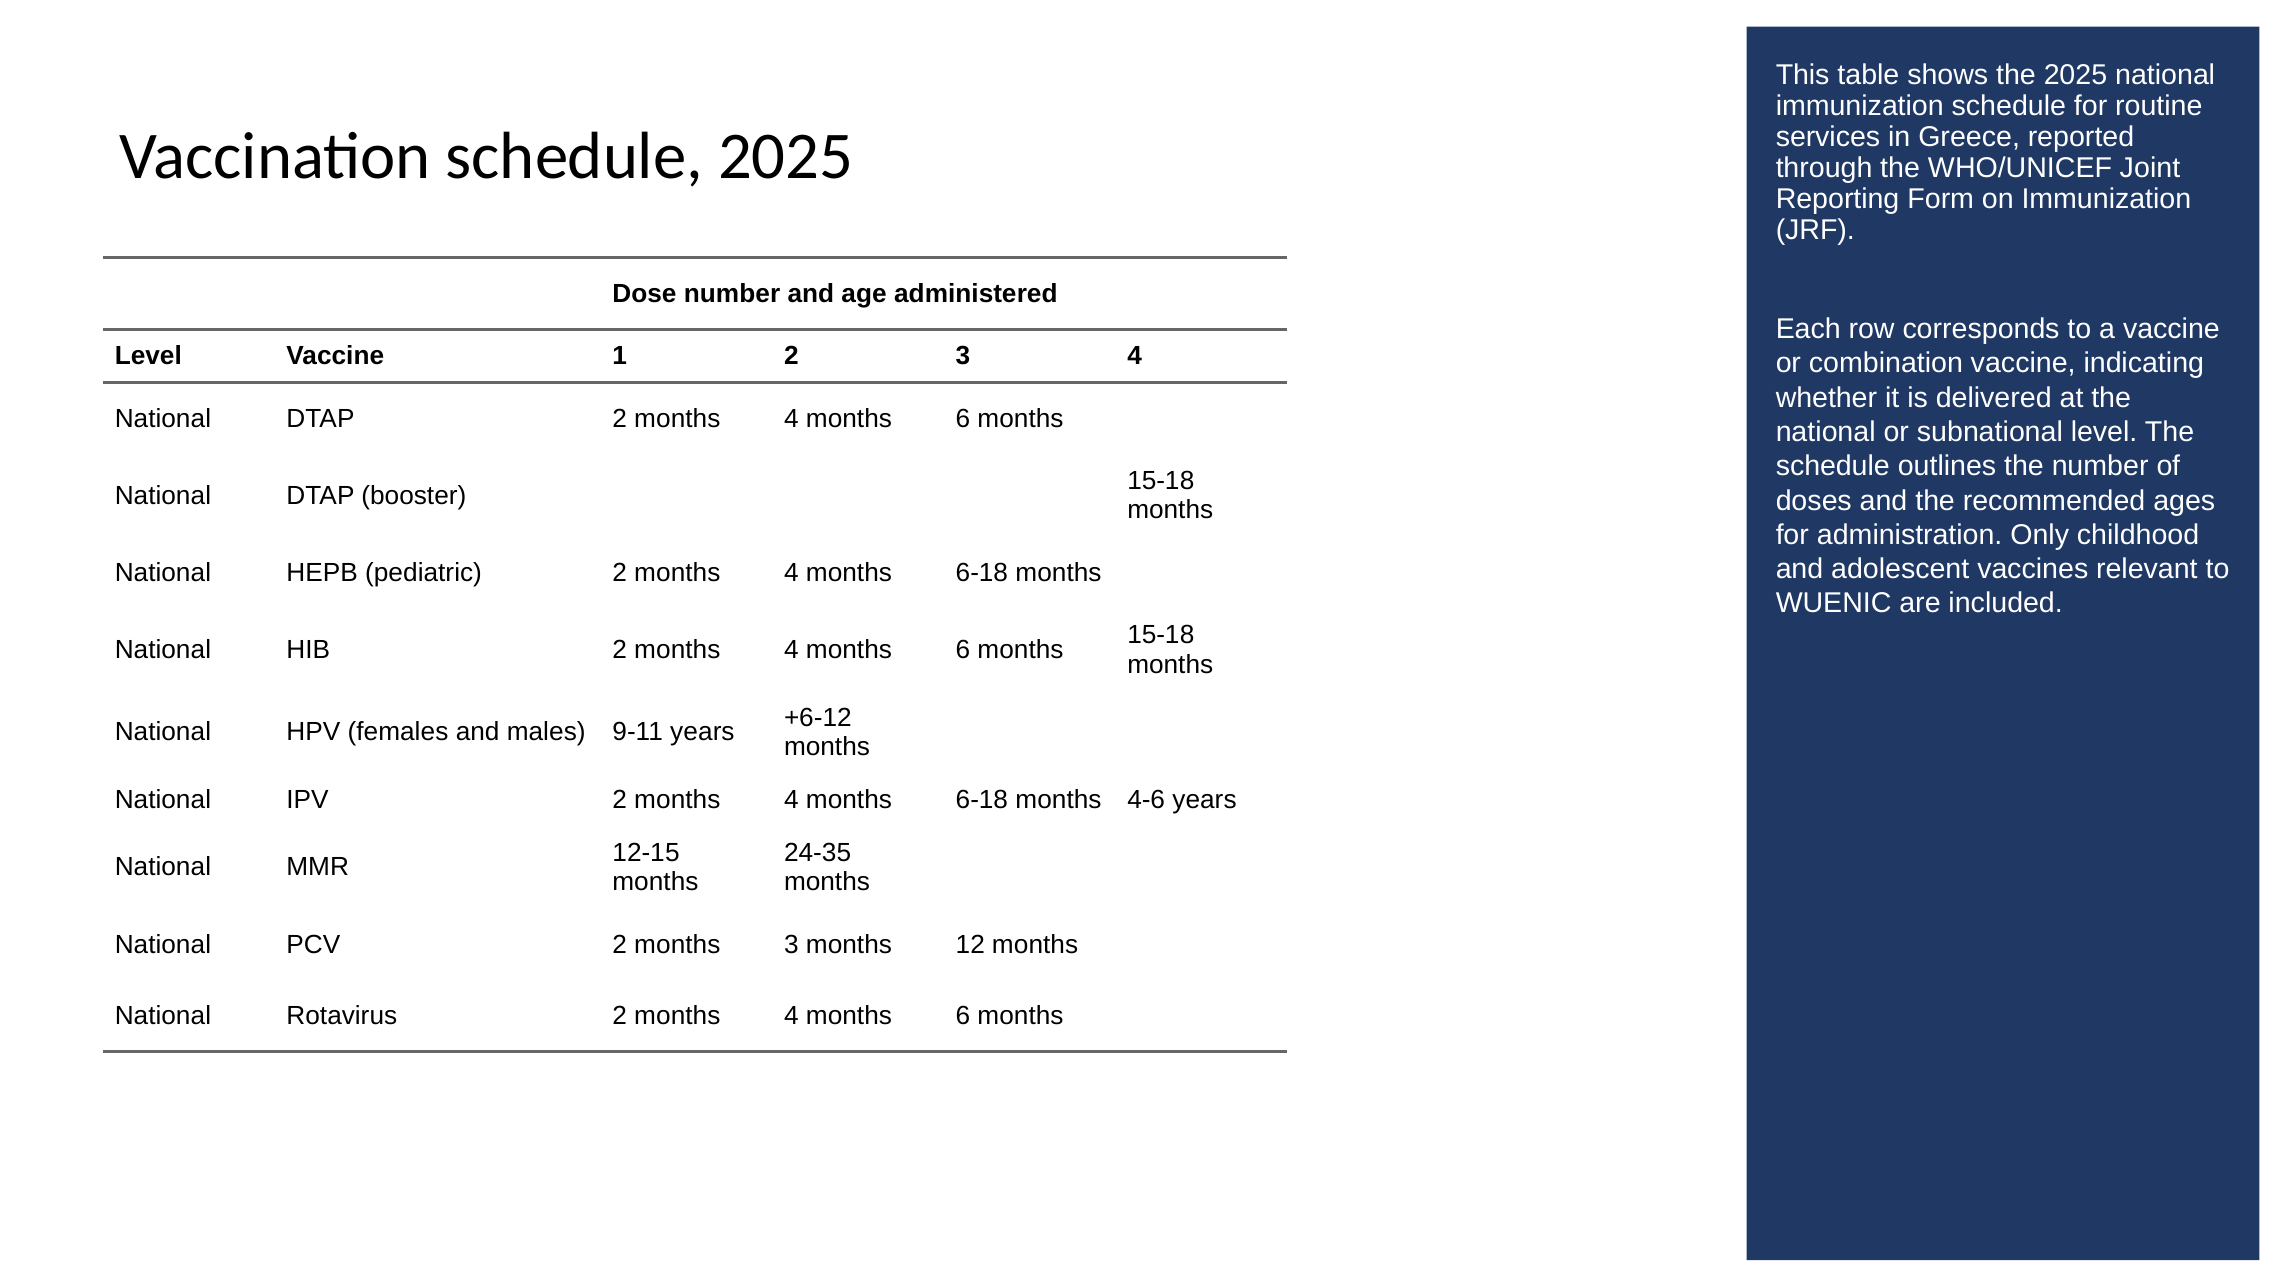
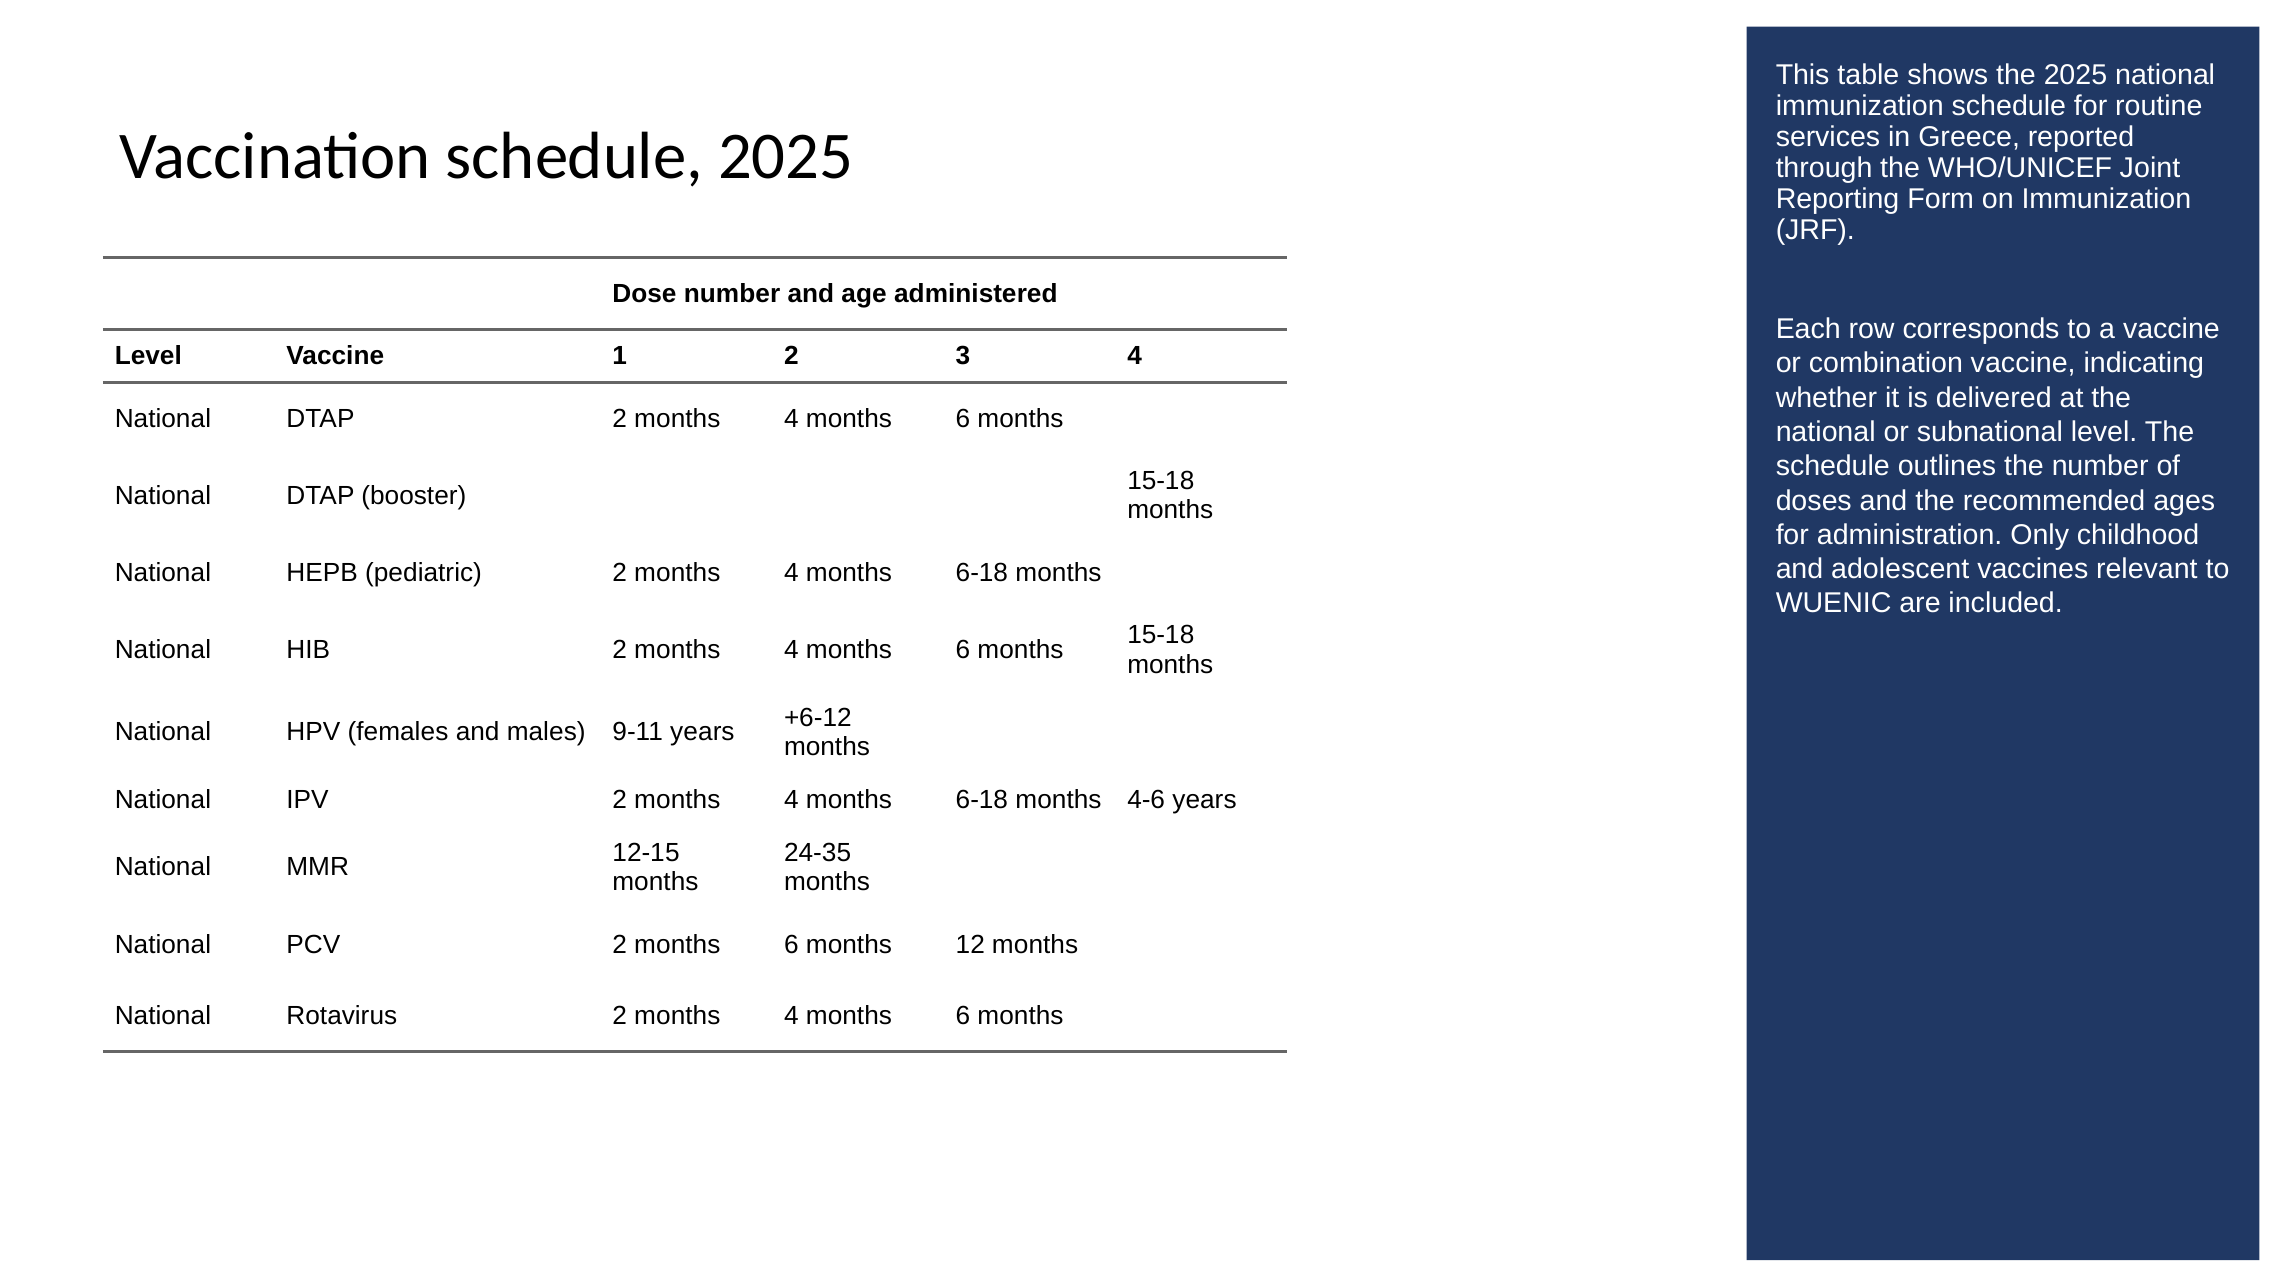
2 months 3: 3 -> 6 (791, 944)
